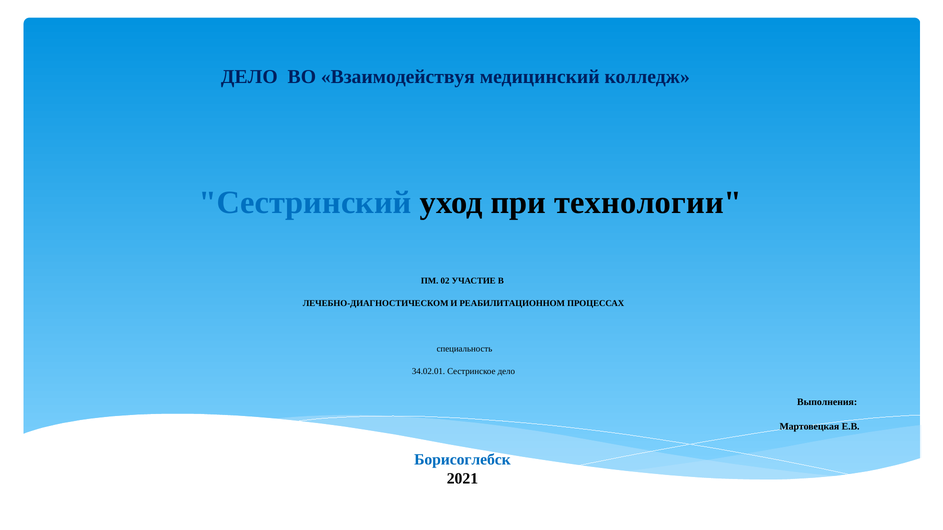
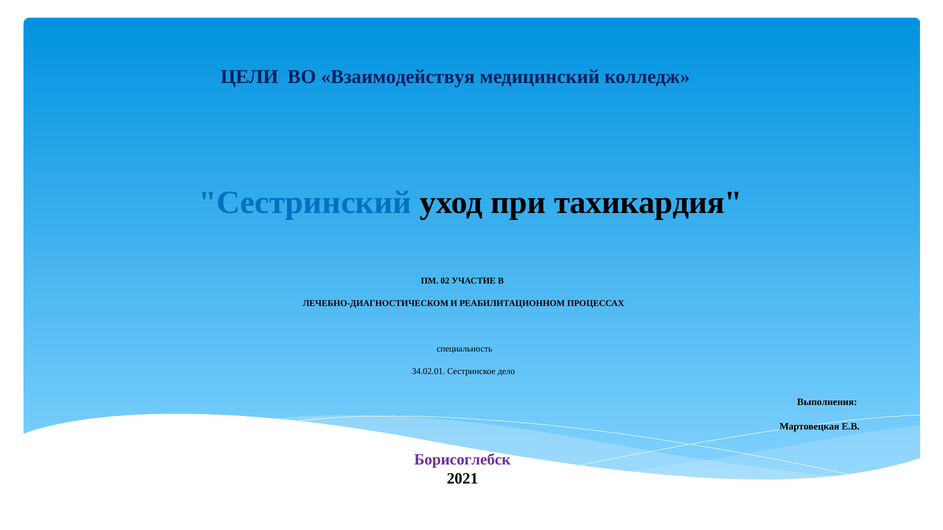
ДЕЛО: ДЕЛО -> ЦЕЛИ (249, 77)
технологии: технологии -> тахикардия (648, 203)
Борисоглебск colour: blue -> purple (462, 460)
